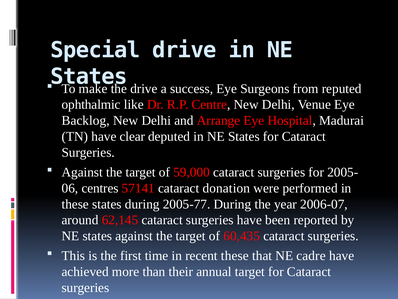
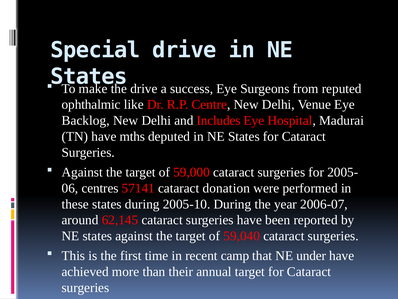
Arrange: Arrange -> Includes (219, 120)
clear: clear -> mths (132, 136)
2005-77: 2005-77 -> 2005-10 (187, 204)
60,435: 60,435 -> 59,040 (242, 236)
recent these: these -> camp (235, 255)
cadre: cadre -> under (311, 255)
